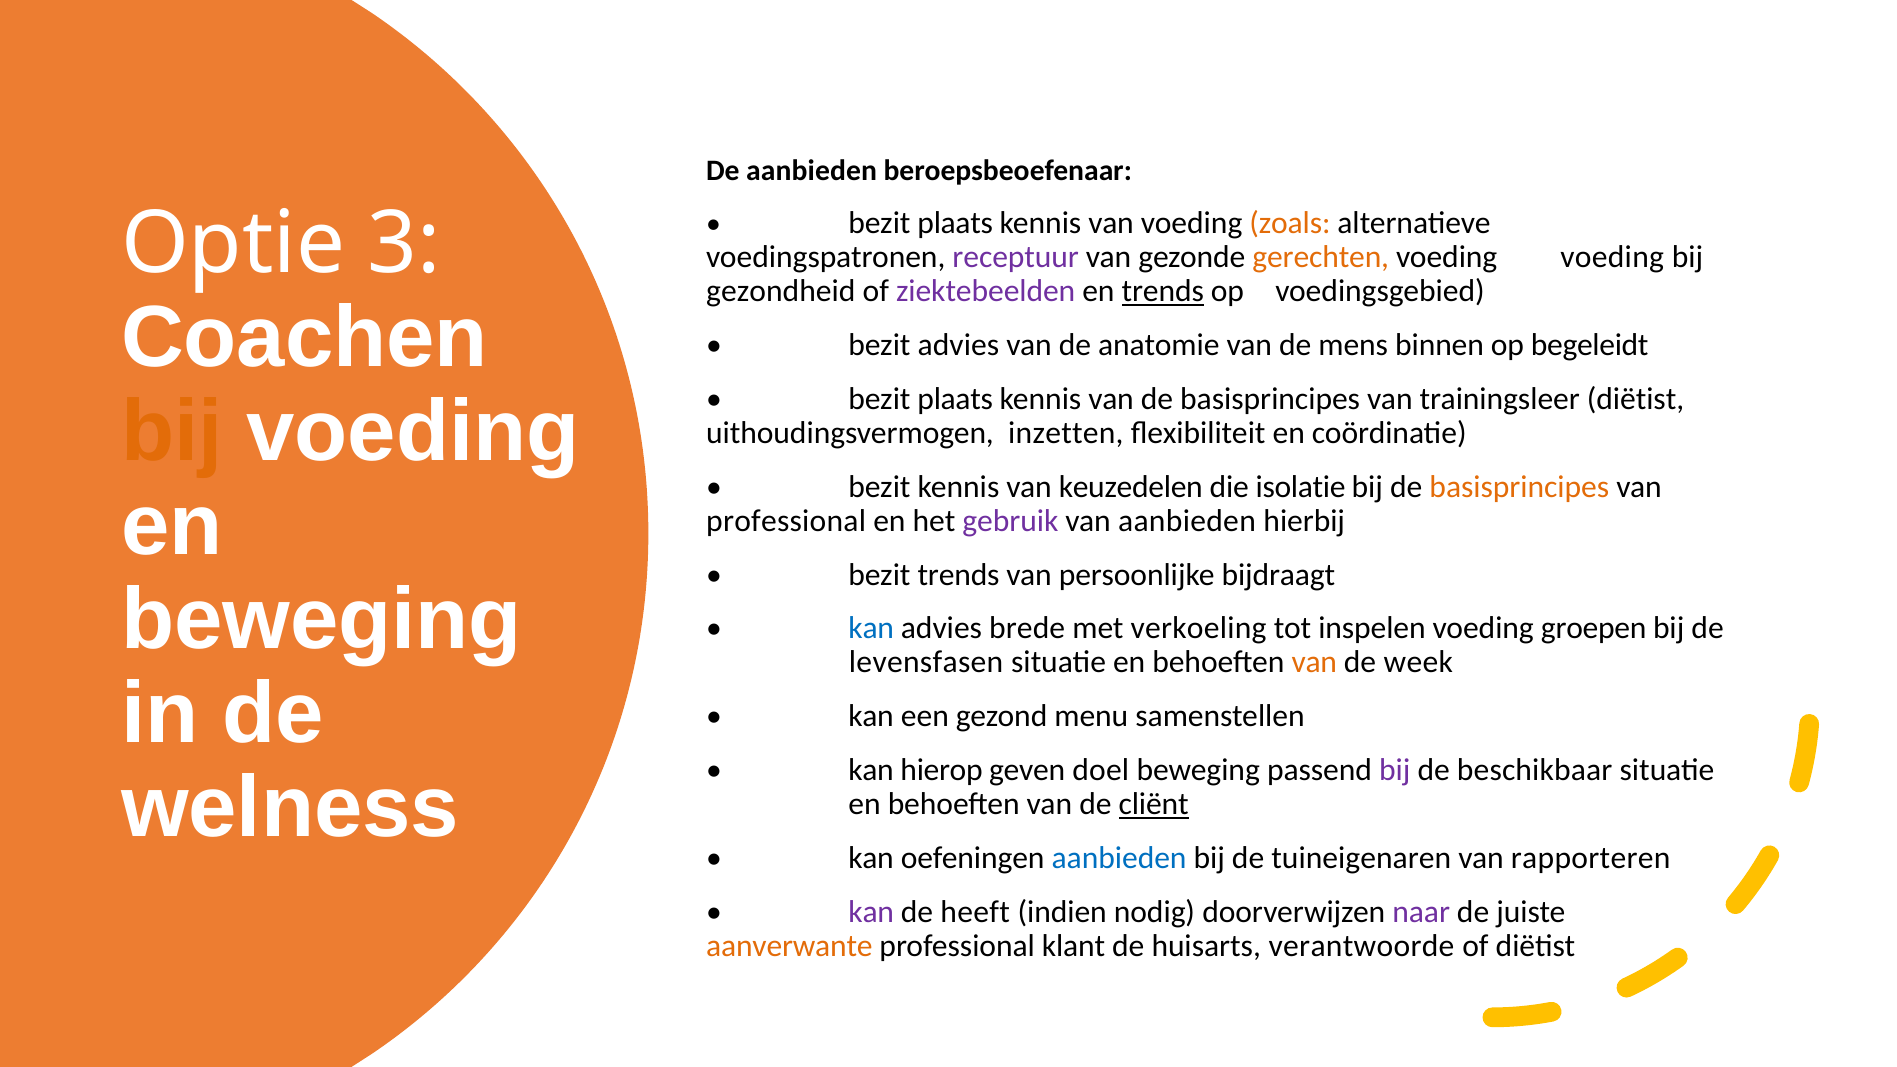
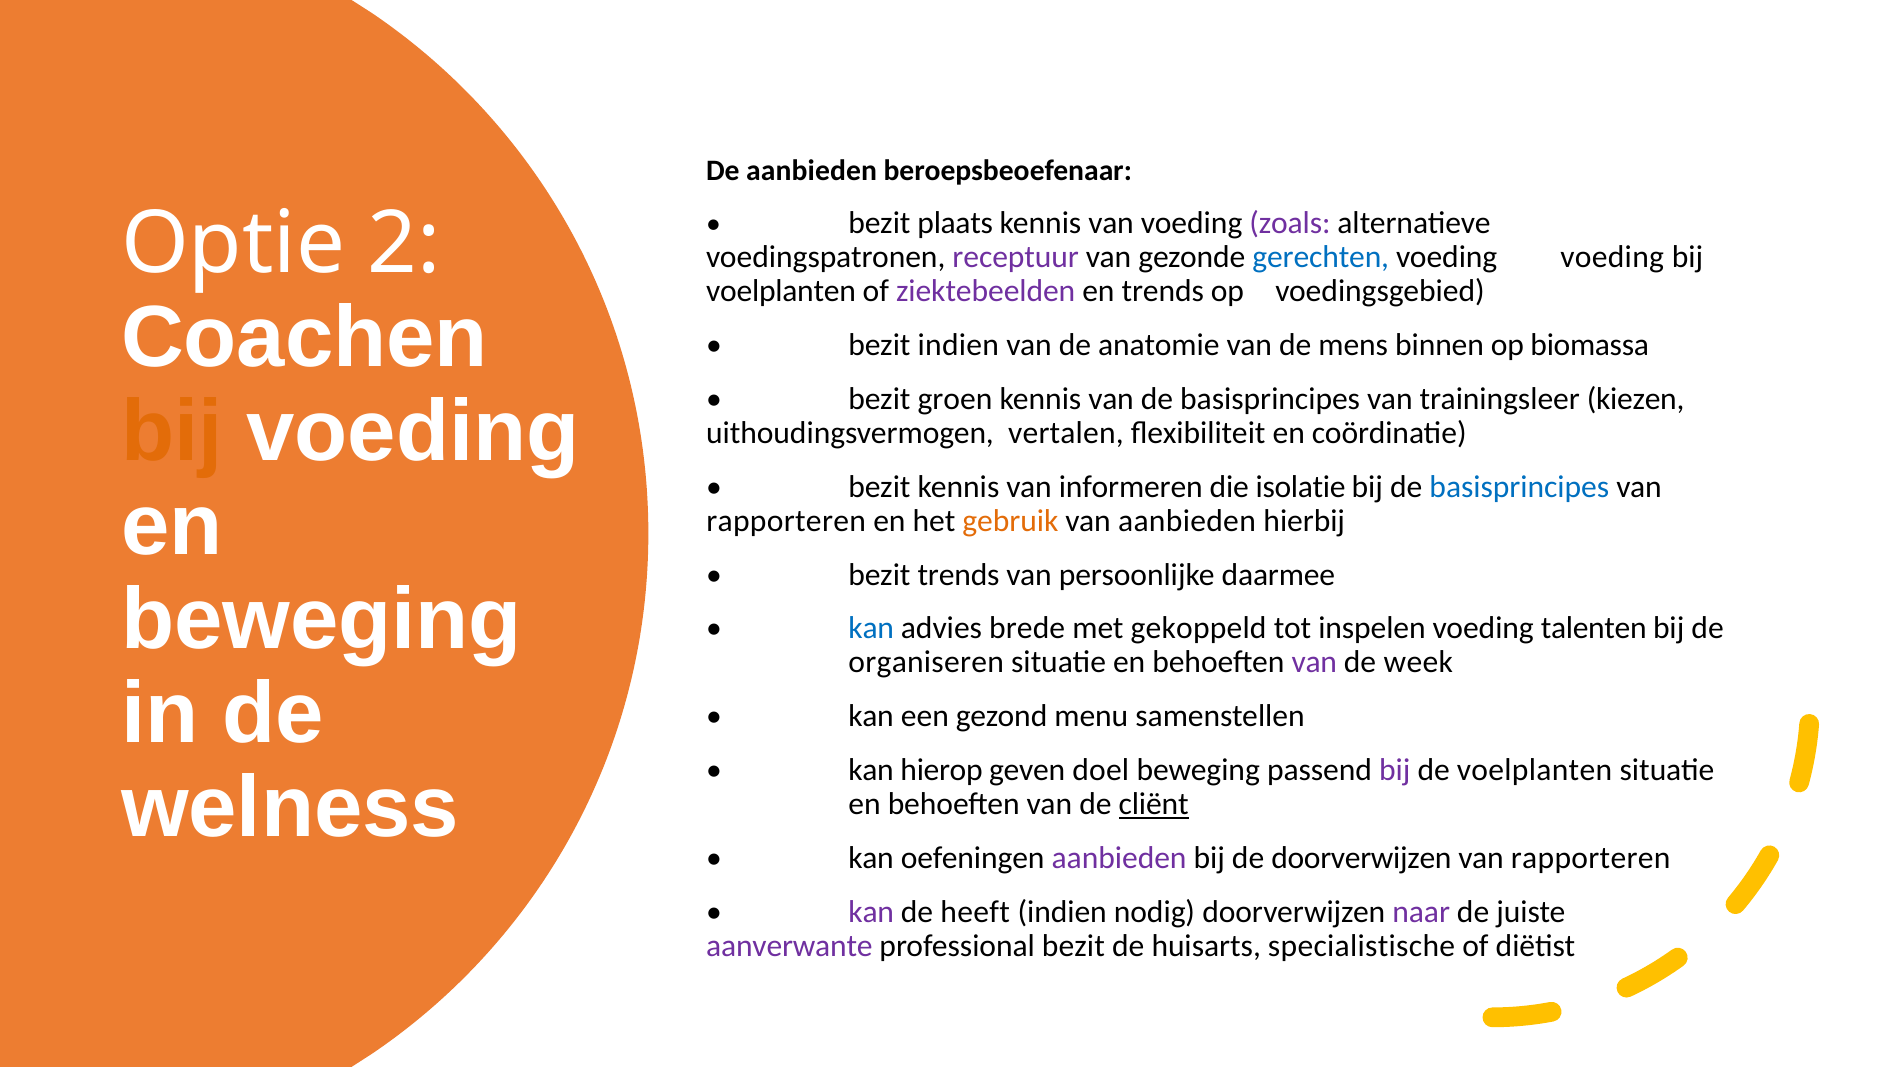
zoals colour: orange -> purple (1290, 223)
3: 3 -> 2 (404, 244)
gerechten colour: orange -> blue (1321, 257)
gezondheid: gezondheid -> voelplanten (781, 291)
trends underline: present -> none (1163, 291)
bezit advies: advies -> indien (958, 345)
begeleidt: begeleidt -> biomassa (1590, 345)
plaats: plaats -> groen (955, 399)
trainingsleer diëtist: diëtist -> kiezen (1636, 399)
inzetten: inzetten -> vertalen (1066, 433)
keuzedelen: keuzedelen -> informeren (1131, 487)
basisprincipes colour: orange -> blue (1519, 487)
professional: professional -> rapporteren (786, 521)
gebruik colour: purple -> orange (1010, 521)
bijdraagt: bijdraagt -> daarmee (1278, 575)
verkoeling: verkoeling -> gekoppeld (1199, 628)
groepen: groepen -> talenten (1594, 628)
levensfasen: levensfasen -> organiseren (926, 663)
van colour: orange -> purple (1314, 663)
de beschikbaar: beschikbaar -> voelplanten (1535, 770)
aanbieden colour: blue -> purple (1119, 858)
de tuineigenaren: tuineigenaren -> doorverwijzen (1361, 858)
aanverwante colour: orange -> purple (789, 946)
professional klant: klant -> bezit (1073, 946)
verantwoorde: verantwoorde -> specialistische (1362, 946)
